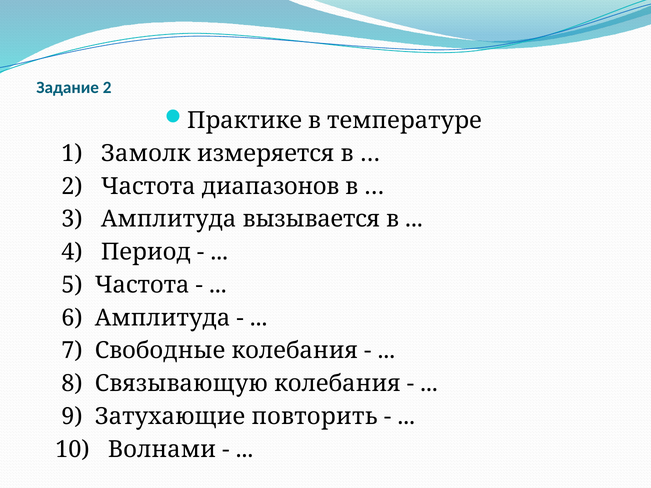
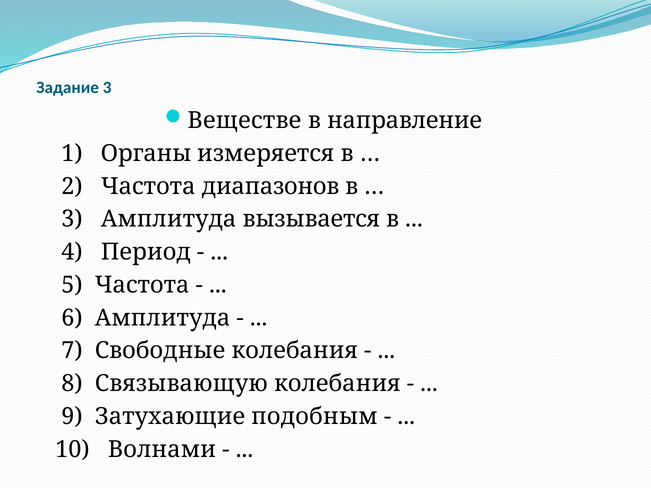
Задание 2: 2 -> 3 (107, 88)
Практике: Практике -> Веществе (244, 121)
температуре: температуре -> направление (405, 121)
Замолк: Замолк -> Органы (146, 154)
повторить: повторить -> подобным (314, 417)
